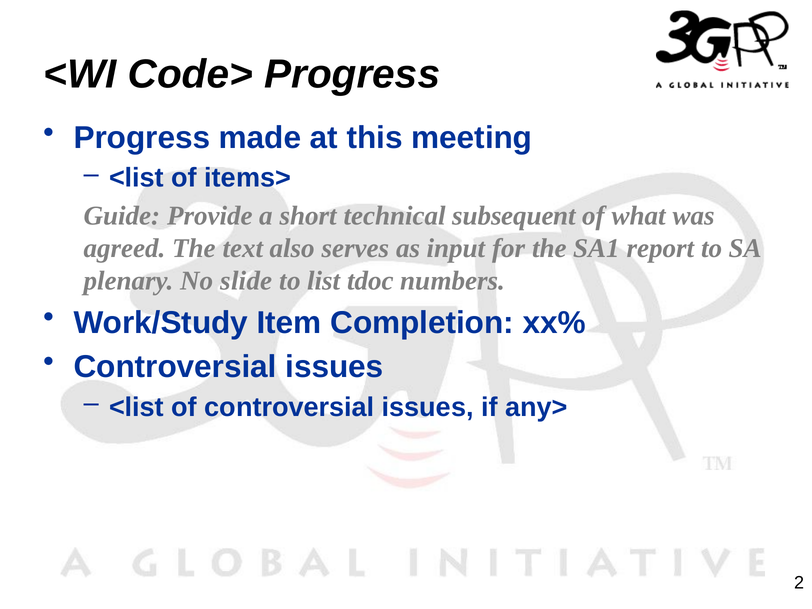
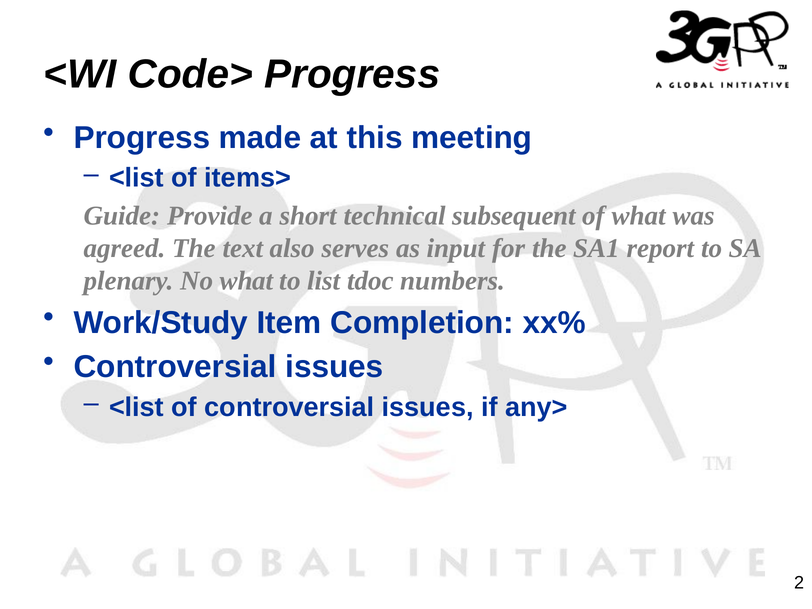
No slide: slide -> what (247, 281)
